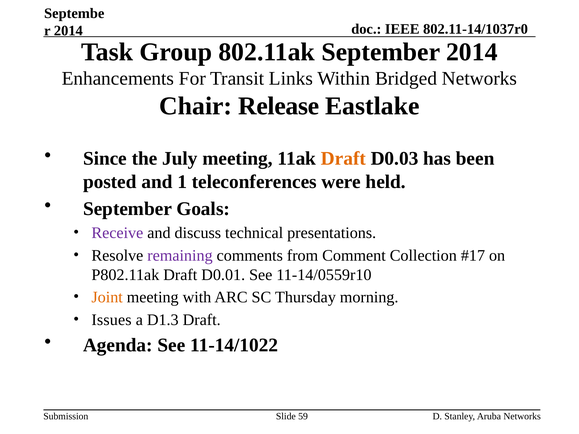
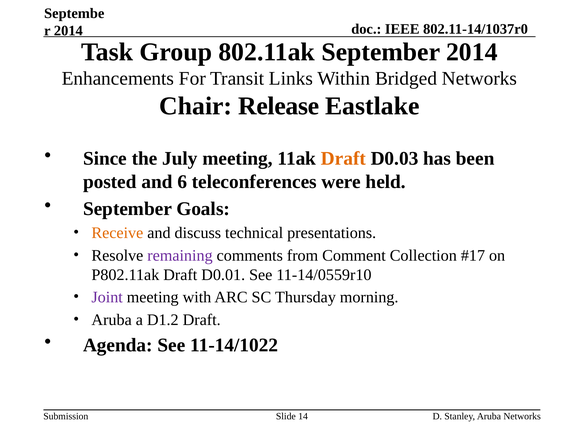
1: 1 -> 6 (182, 182)
Receive colour: purple -> orange (117, 233)
Joint colour: orange -> purple (107, 297)
Issues: Issues -> Aruba (112, 320)
D1.3: D1.3 -> D1.2 (163, 320)
59: 59 -> 14 (303, 416)
